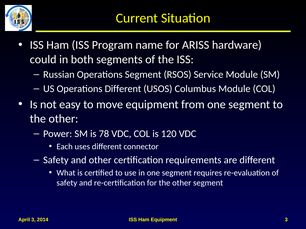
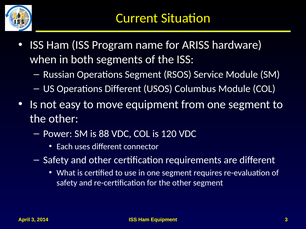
could: could -> when (43, 59)
78: 78 -> 88 (104, 134)
